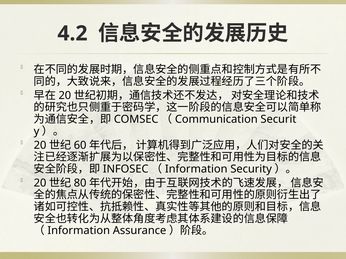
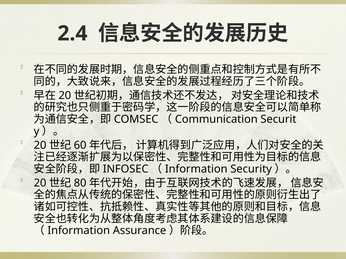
4.2: 4.2 -> 2.4 (72, 33)
